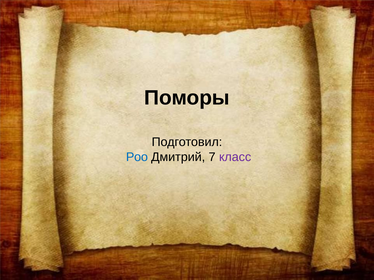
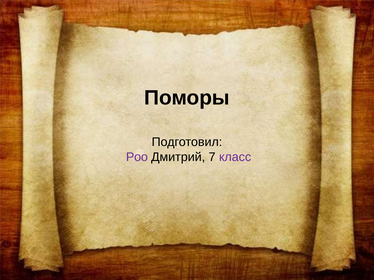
Роо colour: blue -> purple (137, 157)
